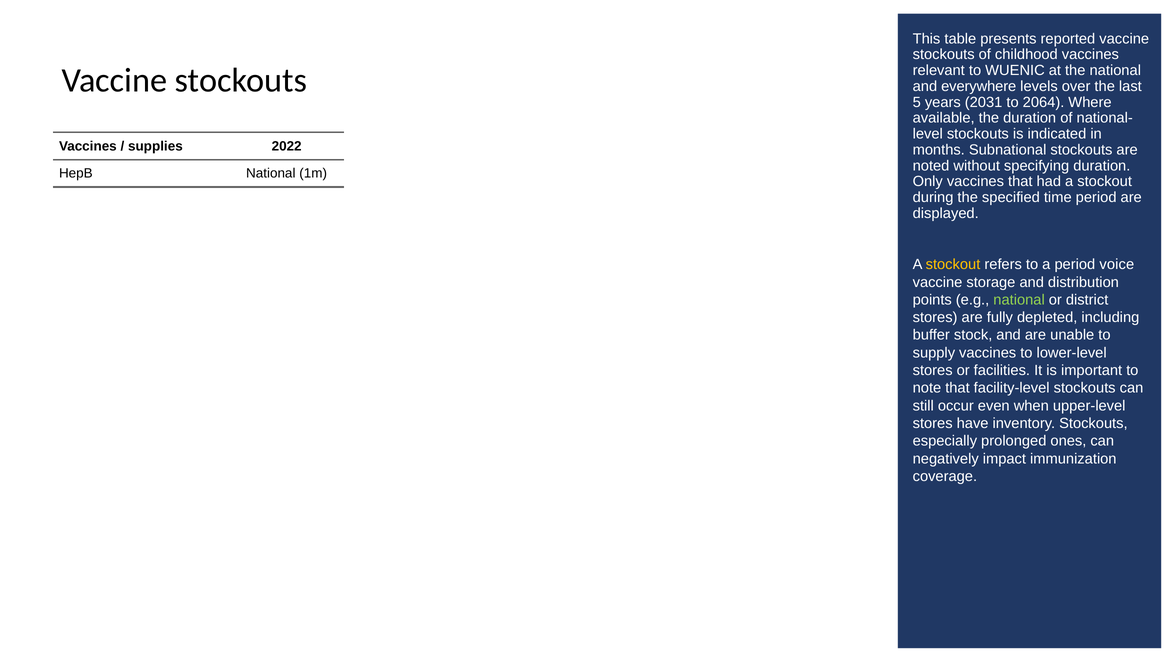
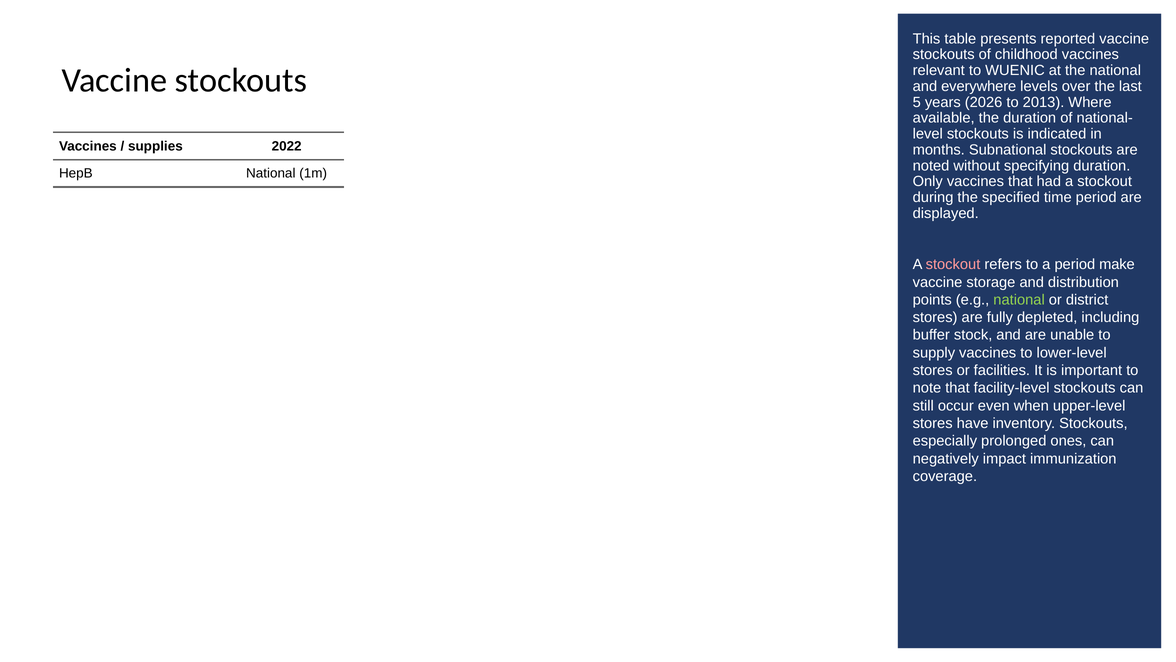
2031: 2031 -> 2026 (984, 102)
2064: 2064 -> 2013 (1044, 102)
stockout colour: yellow -> pink (953, 264)
voice: voice -> make (1117, 264)
